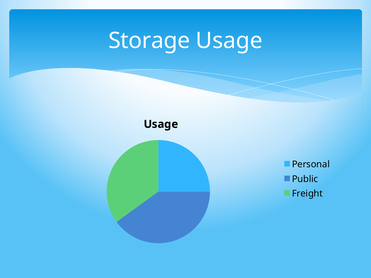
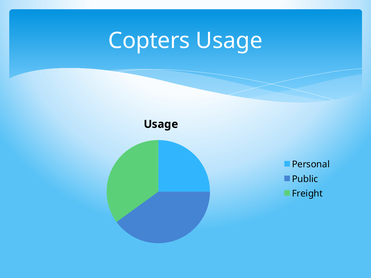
Storage: Storage -> Copters (149, 41)
